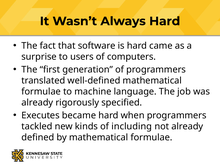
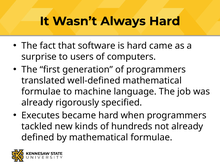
including: including -> hundreds (132, 126)
